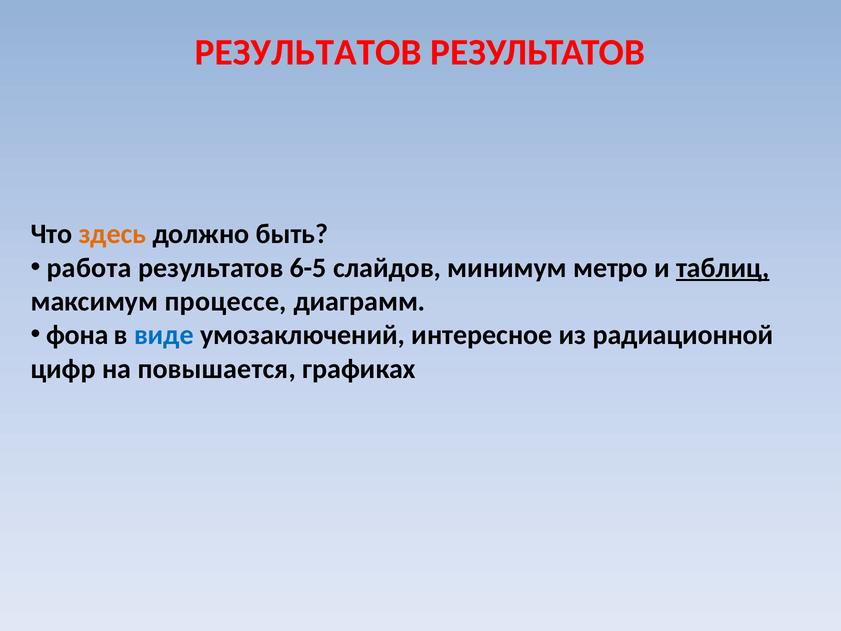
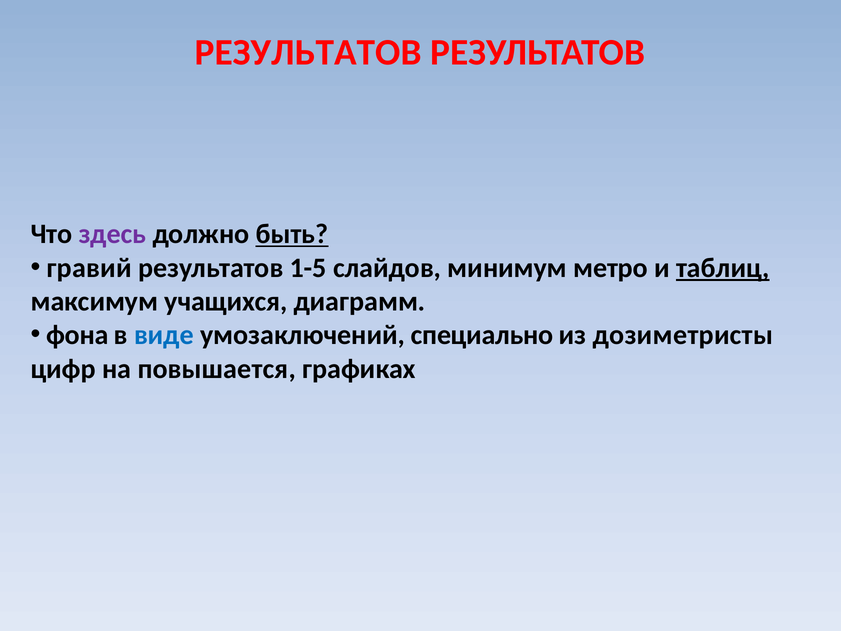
здесь colour: orange -> purple (112, 234)
быть underline: none -> present (292, 234)
работа: работа -> гравий (89, 268)
6-5: 6-5 -> 1-5 (308, 268)
процессе: процессе -> учащихся (226, 301)
интересное: интересное -> специально (482, 335)
радиационной: радиационной -> дозиметристы (683, 335)
